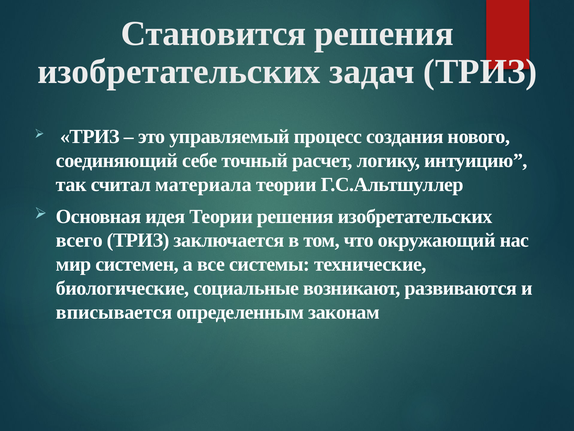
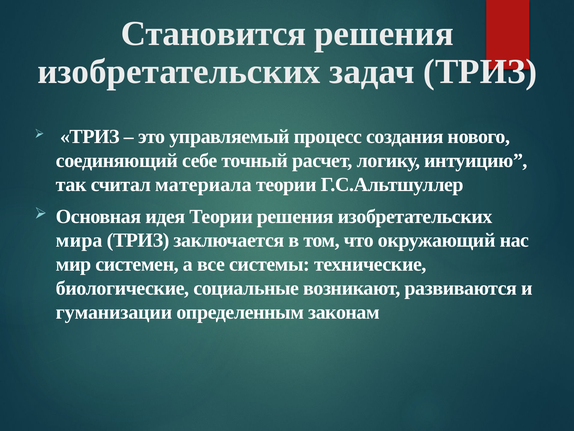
всего: всего -> мира (79, 240)
вписывается: вписывается -> гуманизации (114, 312)
